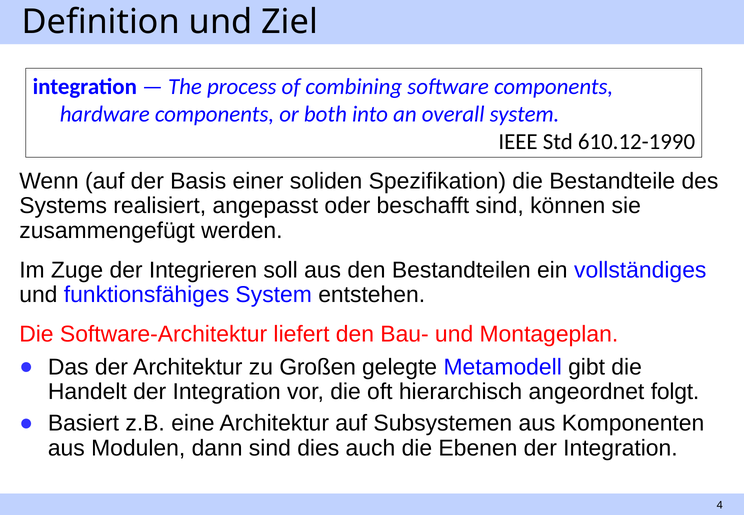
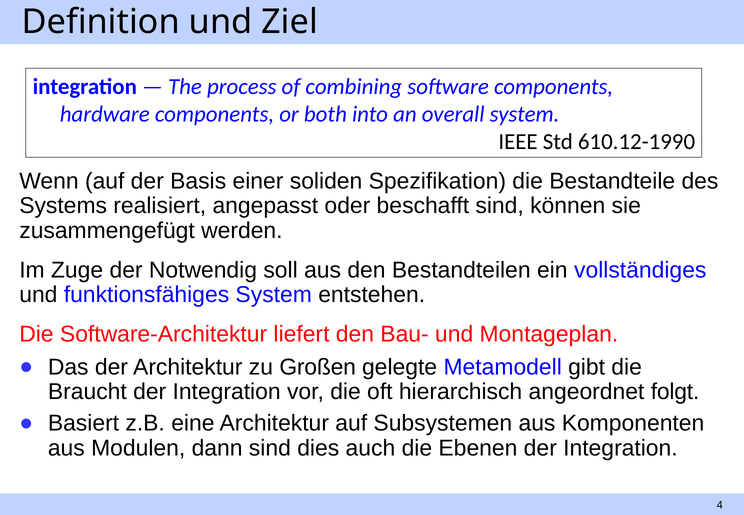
Integrieren: Integrieren -> Notwendig (203, 270)
Handelt: Handelt -> Braucht (87, 392)
